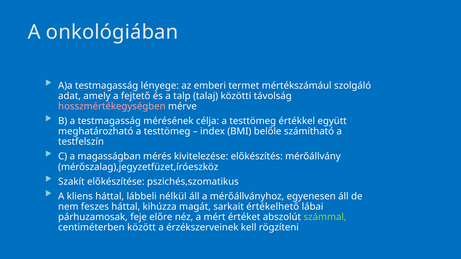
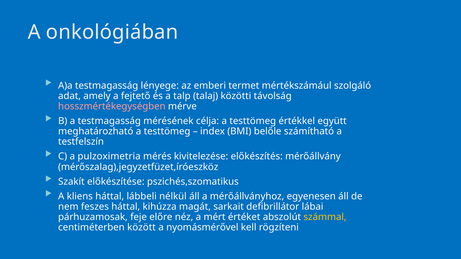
magasságban: magasságban -> pulzoximetria (109, 157)
értékelhető: értékelhető -> defibrillátor (273, 207)
számmal colour: light green -> yellow (325, 217)
érzékszerveinek: érzékszerveinek -> nyomásmérővel (202, 228)
